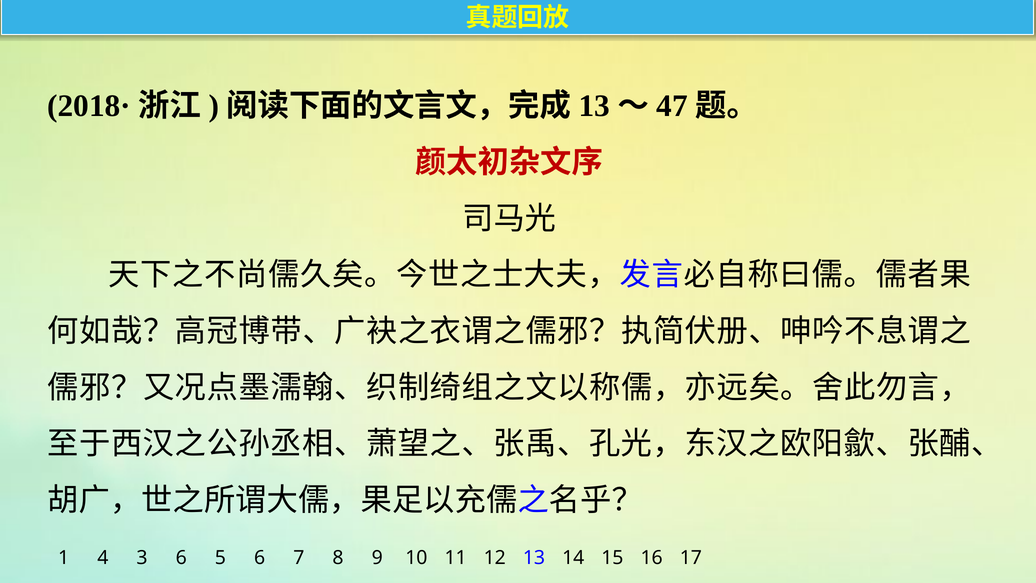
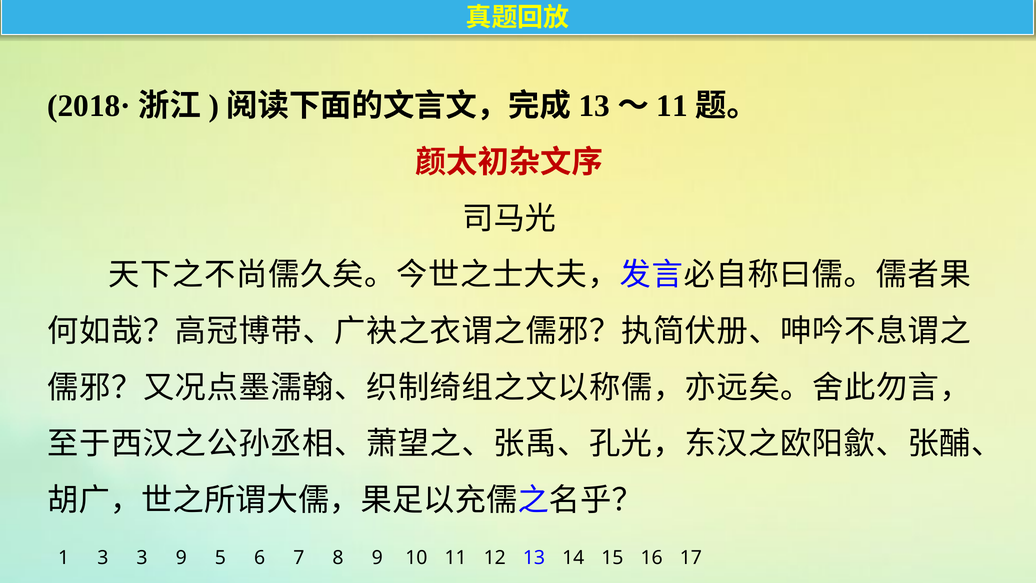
47: 47 -> 11 (672, 106)
1 4: 4 -> 3 (103, 558)
3 6: 6 -> 9 (181, 558)
